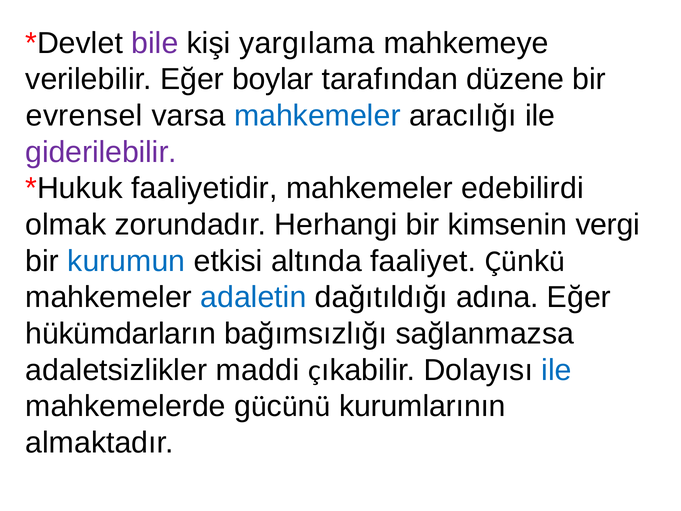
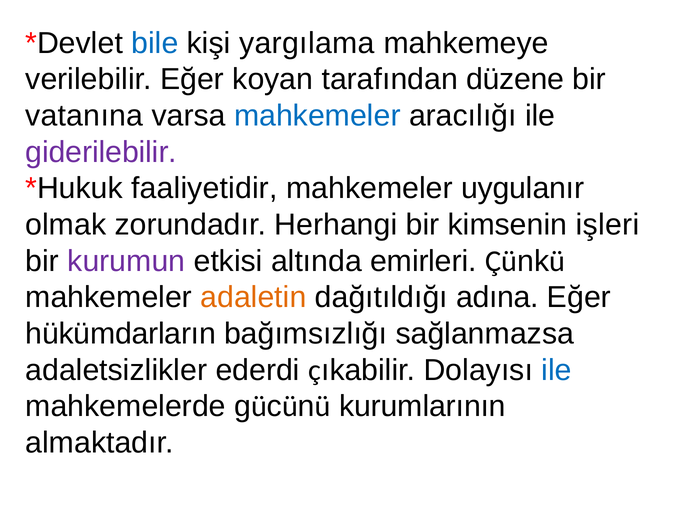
bile colour: purple -> blue (155, 43)
boylar: boylar -> koyan (273, 79)
evrensel: evrensel -> vatanına (84, 116)
edebilirdi: edebilirdi -> uygulanır (523, 188)
vergi: vergi -> işleri (607, 225)
kurumun colour: blue -> purple (126, 261)
faaliyet: faaliyet -> emirleri (423, 261)
adaletin colour: blue -> orange (253, 297)
maddi: maddi -> ederdi (258, 370)
